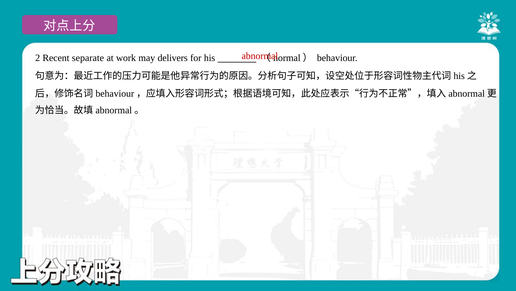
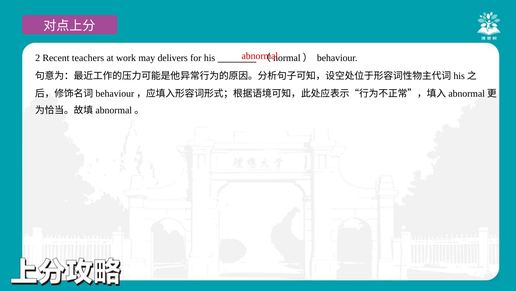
separate: separate -> teachers (88, 58)
